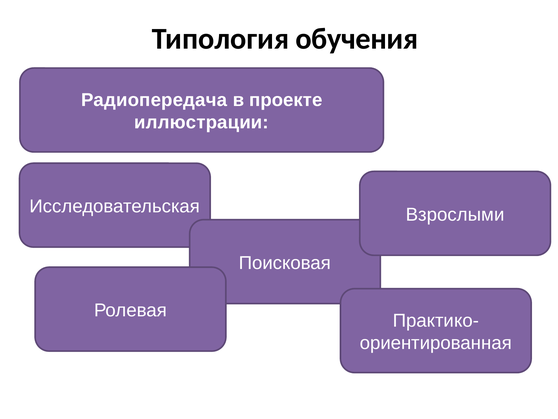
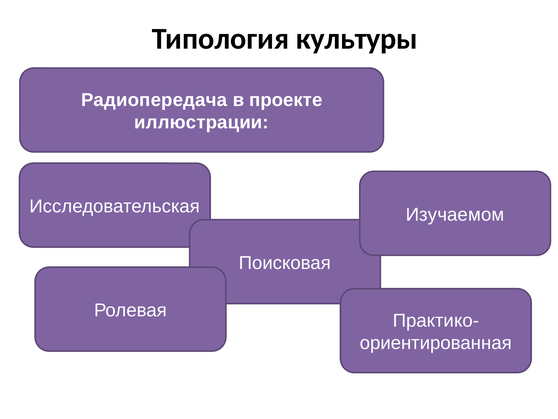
обучения: обучения -> культуры (357, 39)
Взрослыми: Взрослыми -> Изучаемом (455, 214)
